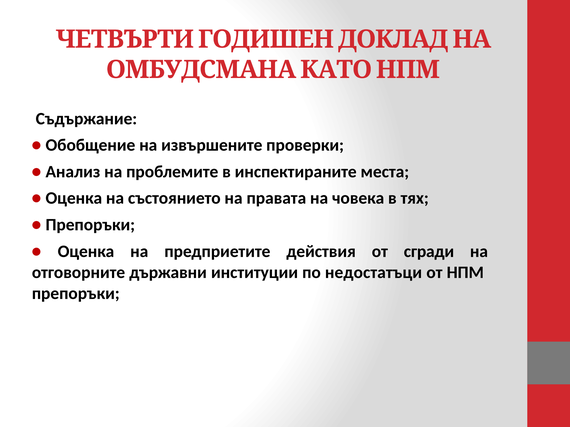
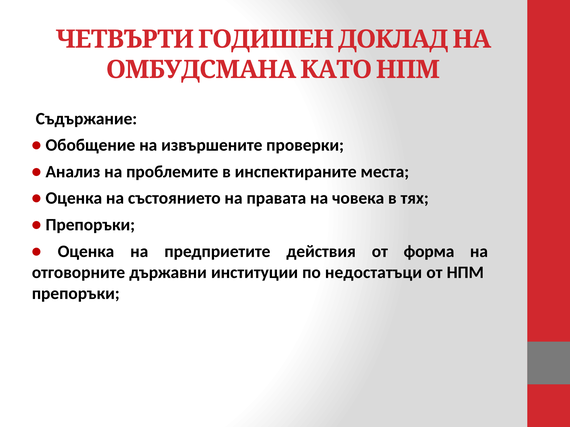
сгради: сгради -> форма (429, 252)
